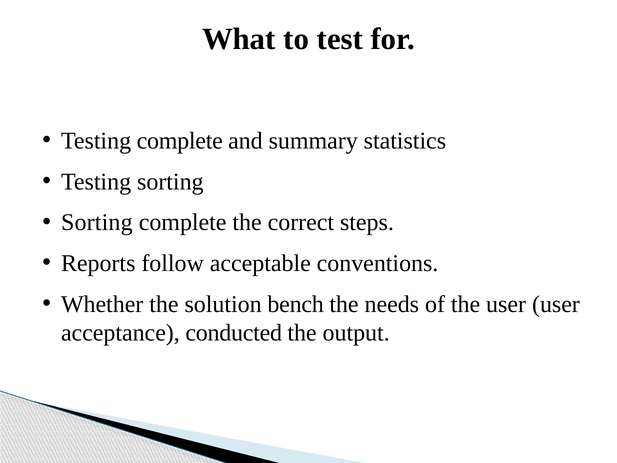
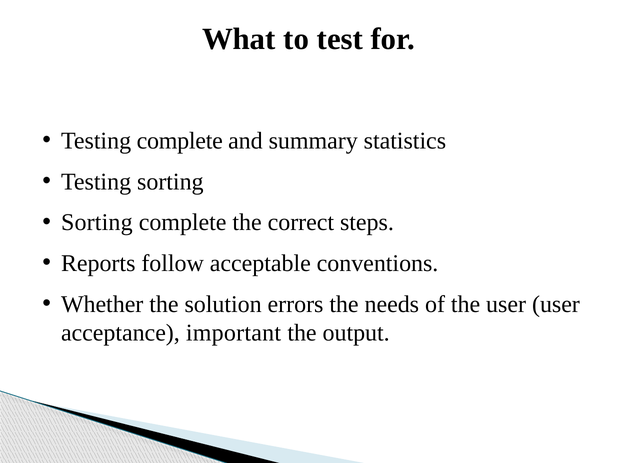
bench: bench -> errors (296, 304)
conducted: conducted -> important (233, 333)
